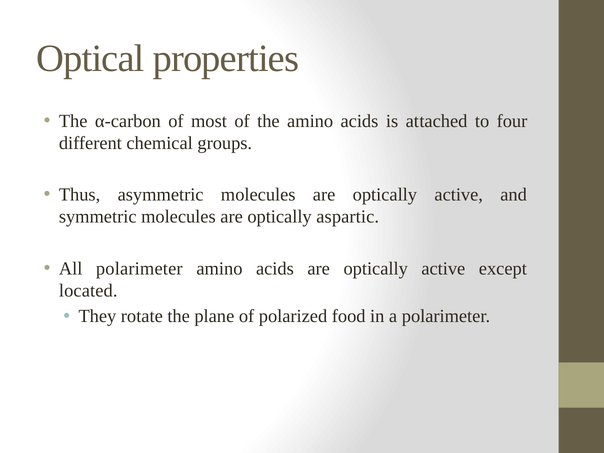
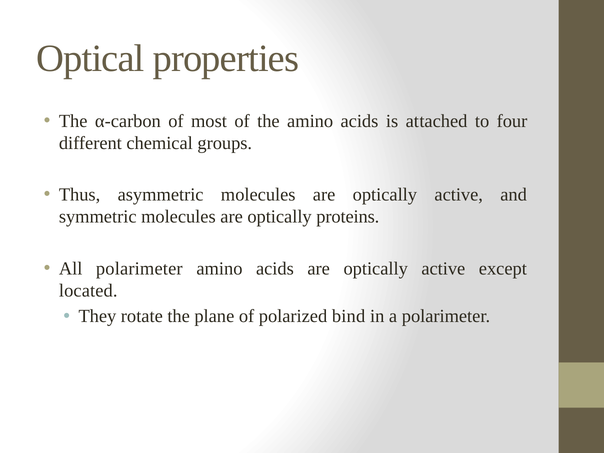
aspartic: aspartic -> proteins (348, 217)
food: food -> bind (349, 316)
